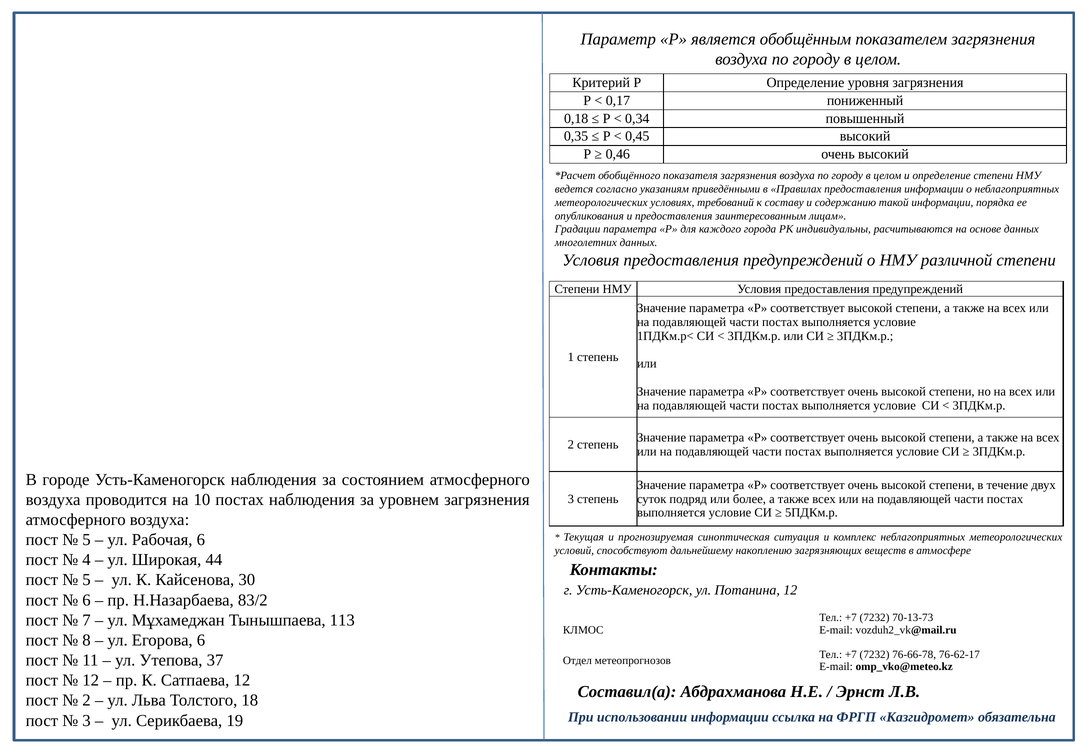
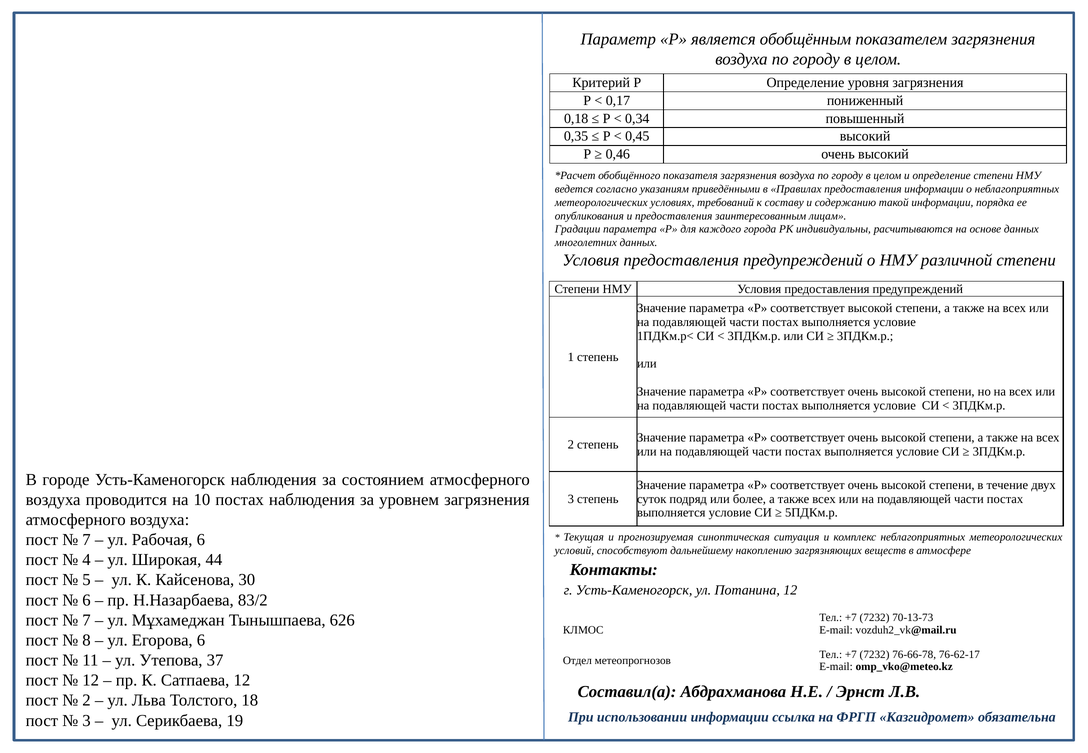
5: 5 -> 7 (87, 540)
113: 113 -> 626 (342, 620)
